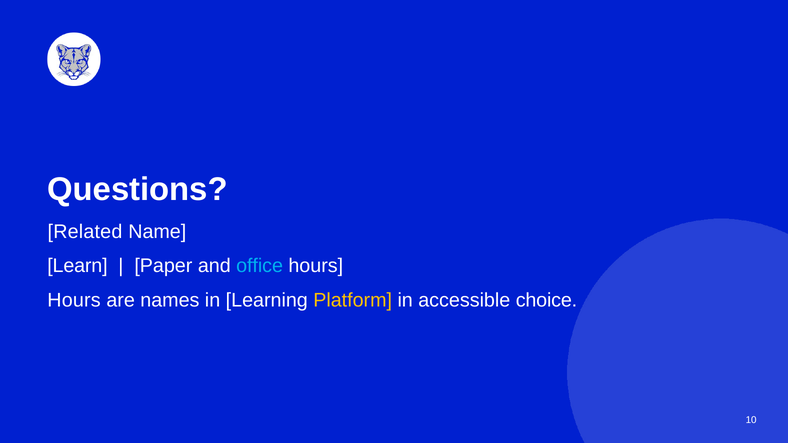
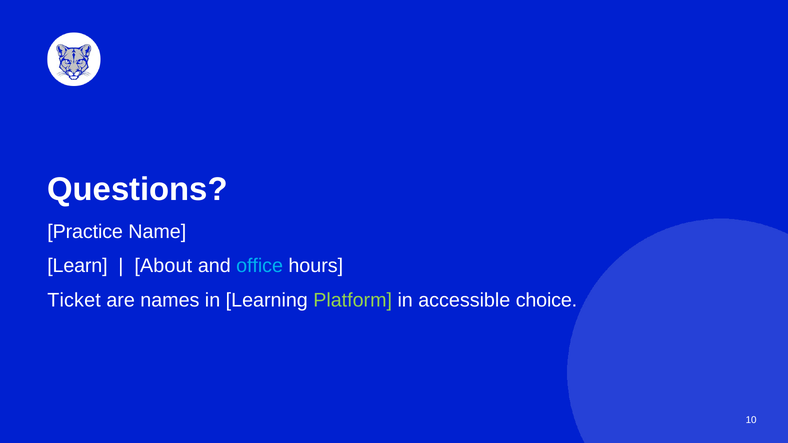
Related: Related -> Practice (85, 232)
Paper: Paper -> About (163, 266)
Hours: Hours -> Ticket (74, 300)
Platform colour: yellow -> light green (353, 300)
